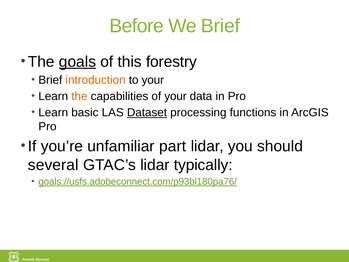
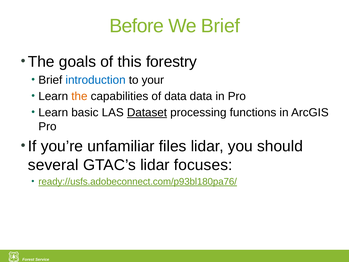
goals underline: present -> none (77, 62)
introduction colour: orange -> blue (96, 80)
of your: your -> data (175, 96)
part: part -> files (173, 146)
typically: typically -> focuses (203, 165)
goals://usfs.adobeconnect.com/p93bl180pa76/: goals://usfs.adobeconnect.com/p93bl180pa76/ -> ready://usfs.adobeconnect.com/p93bl180pa76/ (138, 181)
